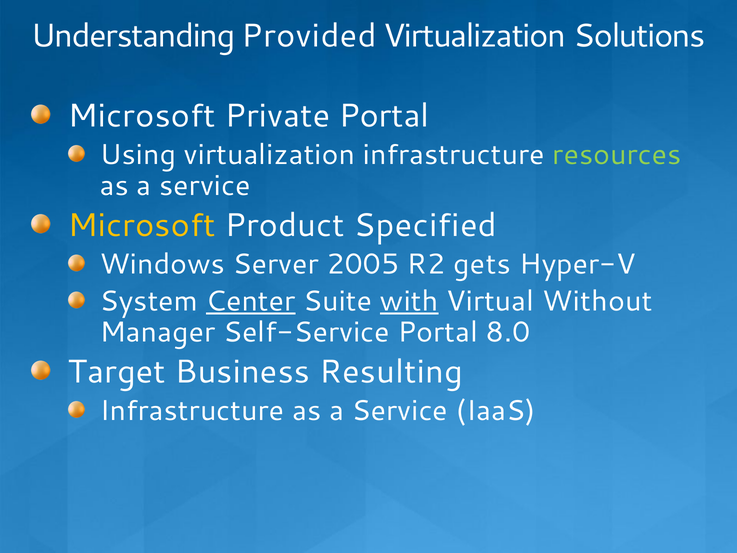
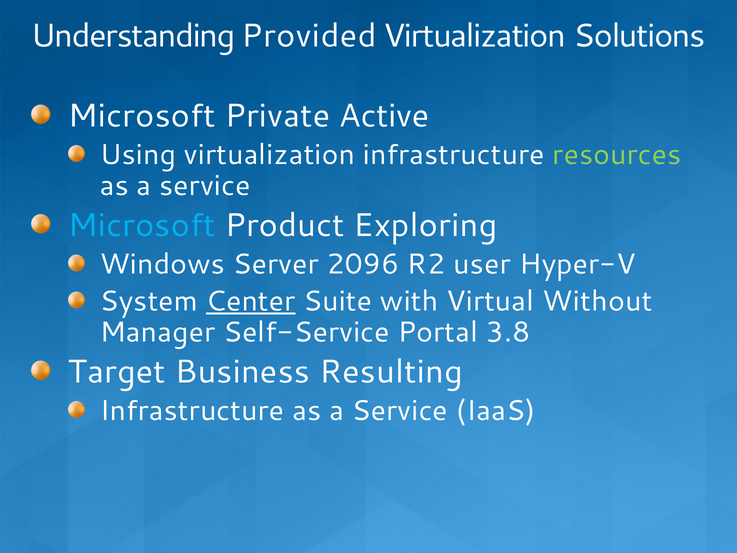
Private Portal: Portal -> Active (384, 116)
Microsoft colour: yellow -> light blue (142, 225)
Specified: Specified -> Exploring (425, 225)
2005: 2005 -> 2096 (363, 264)
gets: gets -> user (482, 264)
with underline: present -> none (409, 301)
8.0: 8.0 -> 3.8 (508, 332)
